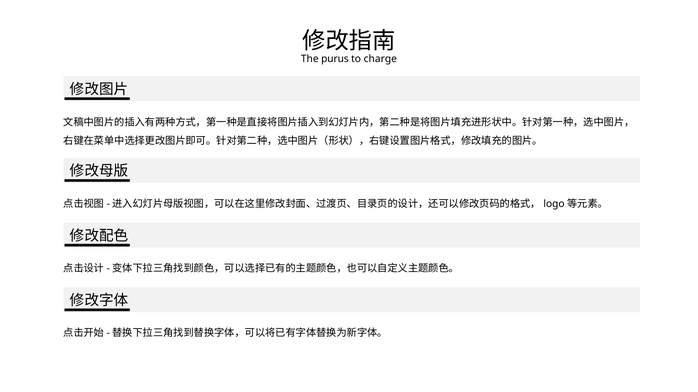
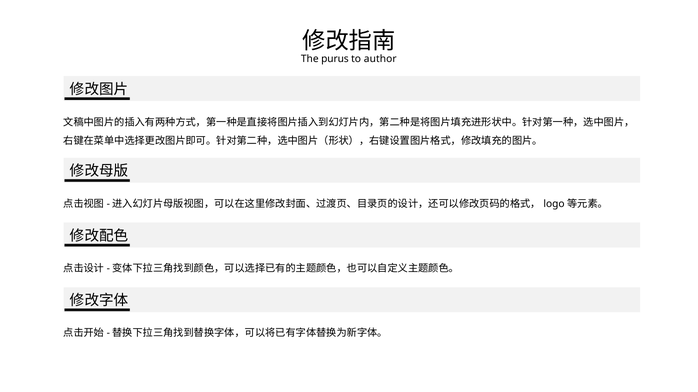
charge: charge -> author (380, 59)
